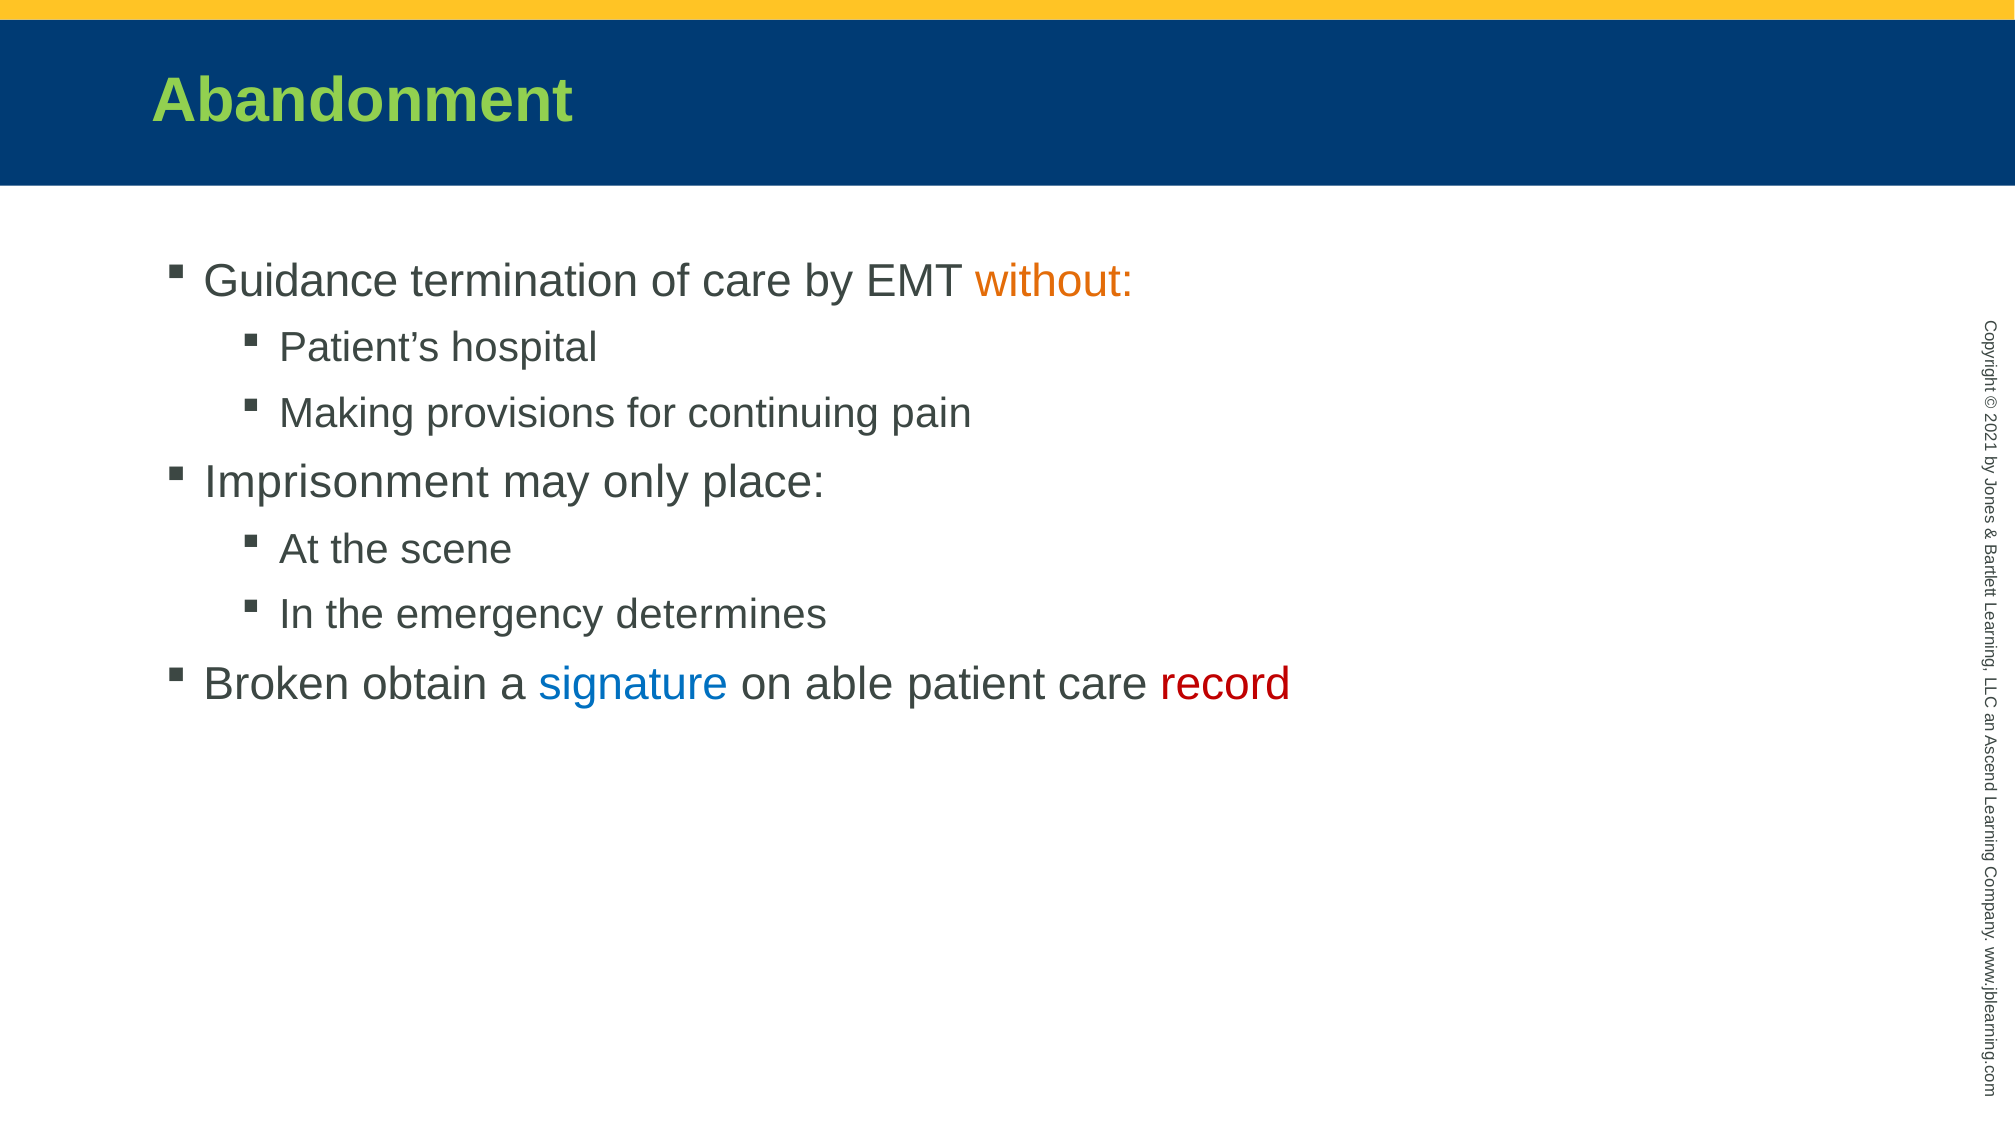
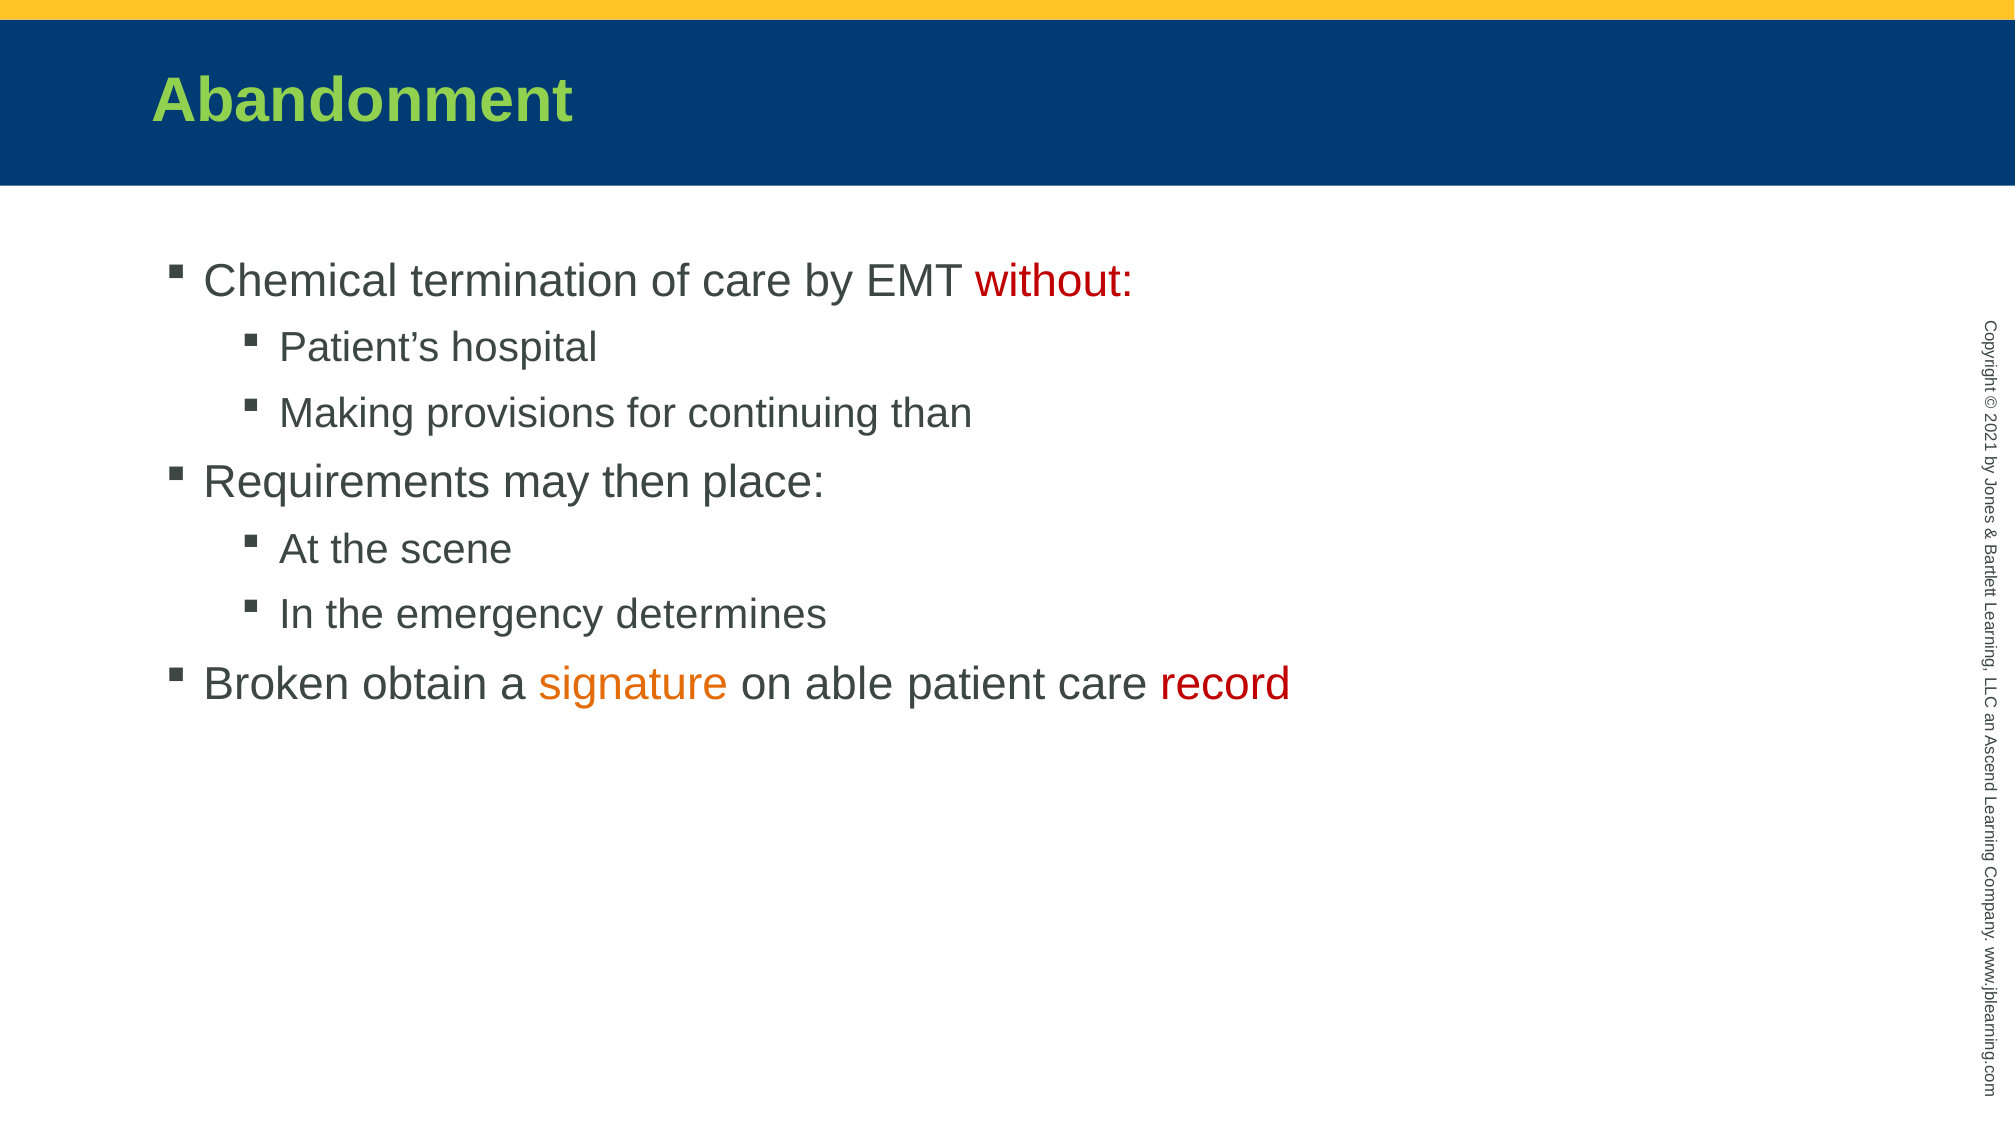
Guidance: Guidance -> Chemical (301, 281)
without colour: orange -> red (1054, 281)
pain: pain -> than (932, 413)
Imprisonment: Imprisonment -> Requirements (347, 483)
only: only -> then (646, 483)
signature colour: blue -> orange (633, 684)
